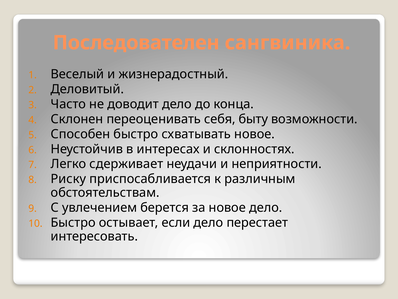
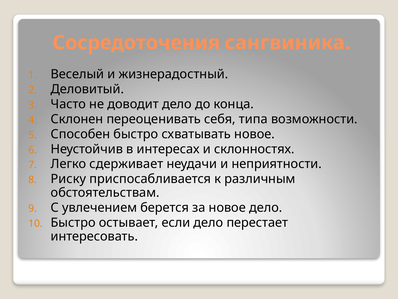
Последователен: Последователен -> Сосредоточения (136, 43)
быту: быту -> типа (253, 119)
